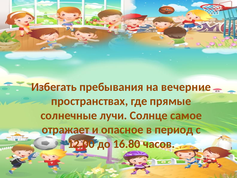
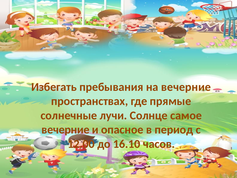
отражает: отражает -> вечерние (65, 130)
16.80: 16.80 -> 16.10 (127, 144)
